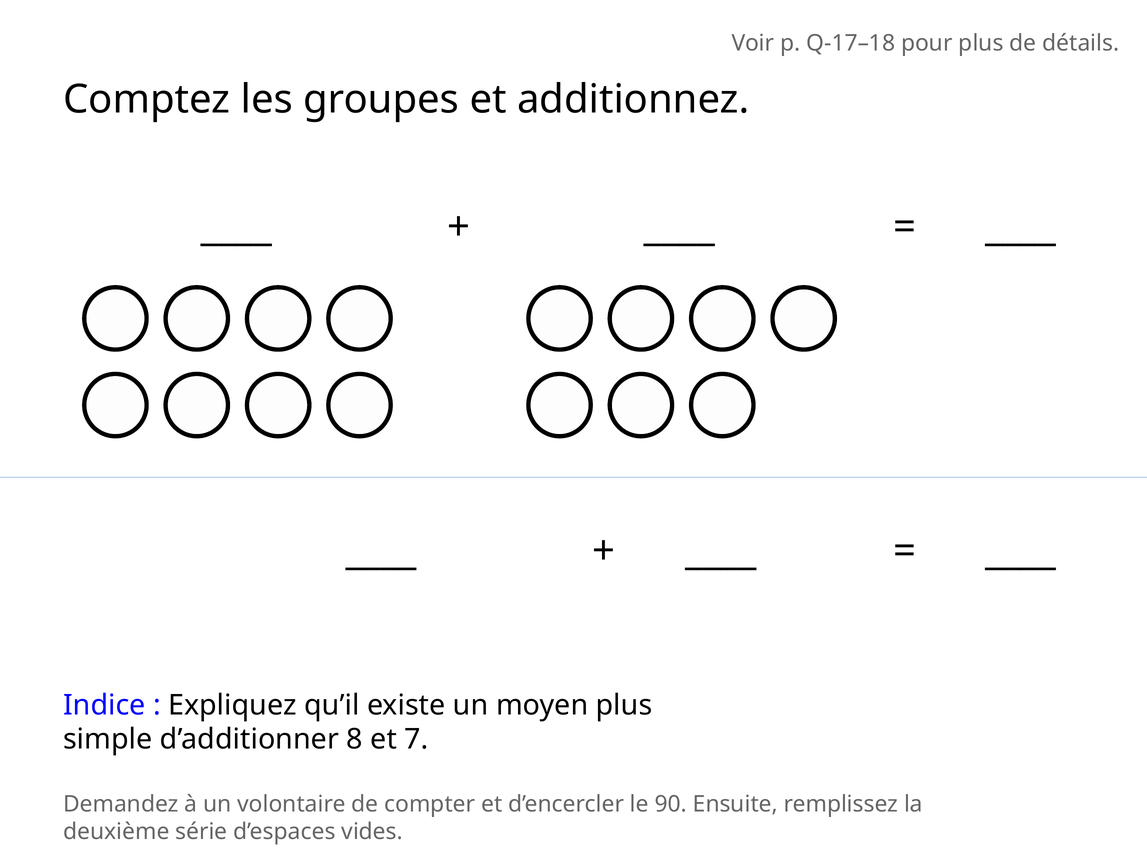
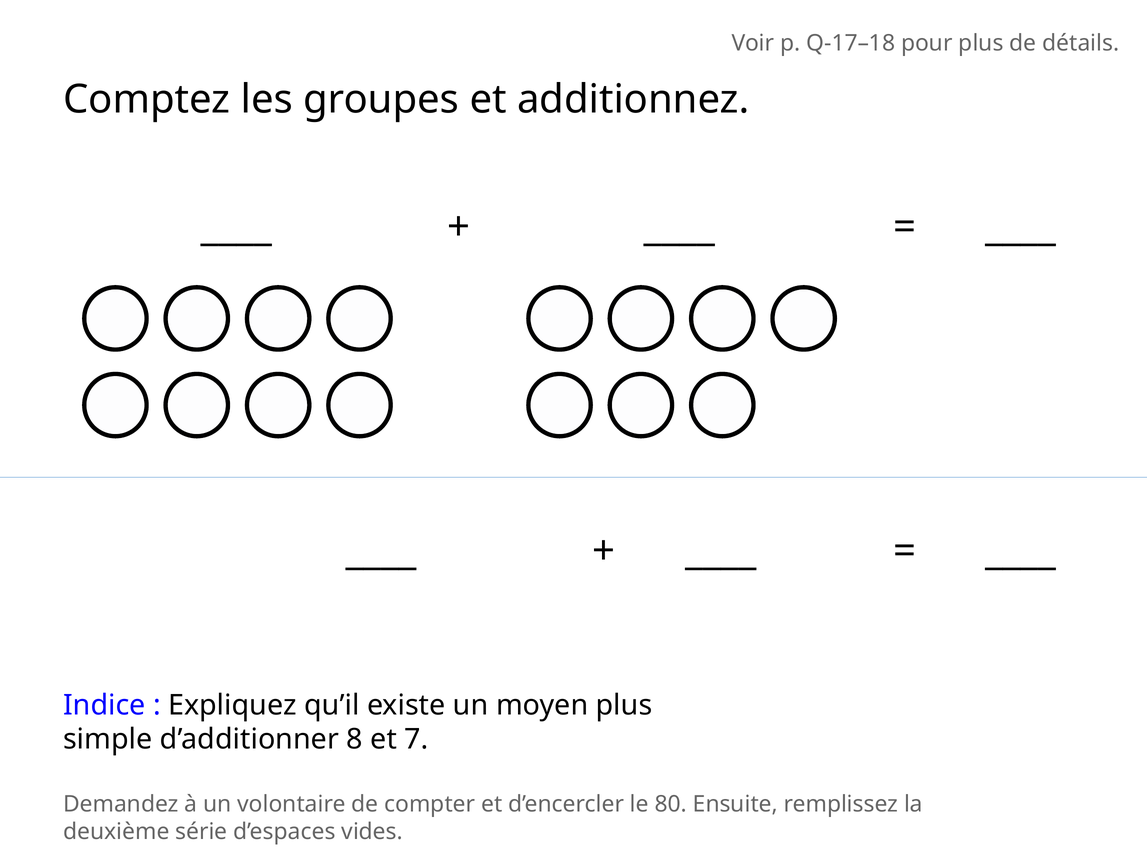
90: 90 -> 80 (671, 805)
